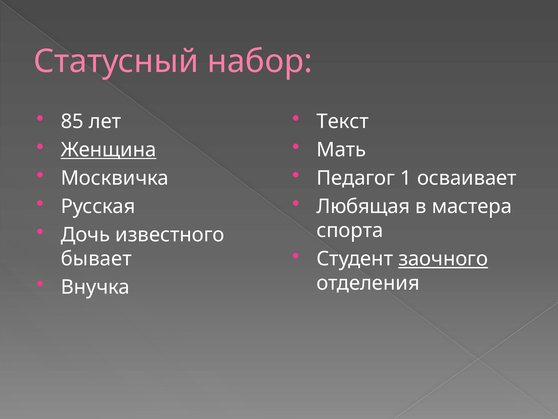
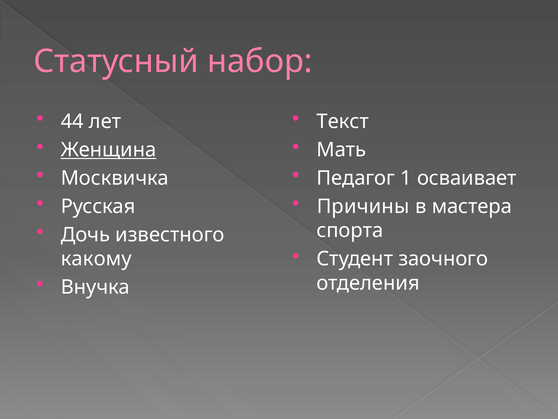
85: 85 -> 44 (72, 121)
Любящая: Любящая -> Причины (363, 206)
заочного underline: present -> none (443, 259)
бывает: бывает -> какому (96, 259)
